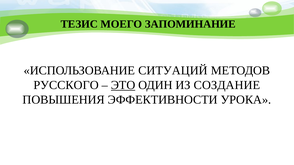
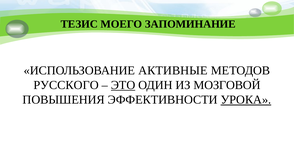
СИТУАЦИЙ: СИТУАЦИЙ -> АКТИВНЫЕ (173, 71)
СОЗДАНИЕ: СОЗДАНИЕ -> МОЗГОВОЙ (227, 85)
УРОКА underline: none -> present (246, 100)
